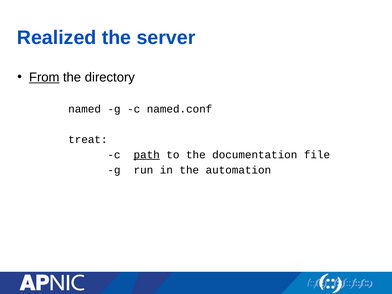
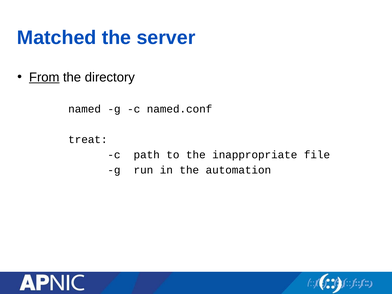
Realized: Realized -> Matched (57, 38)
path underline: present -> none (147, 155)
documentation: documentation -> inappropriate (255, 155)
